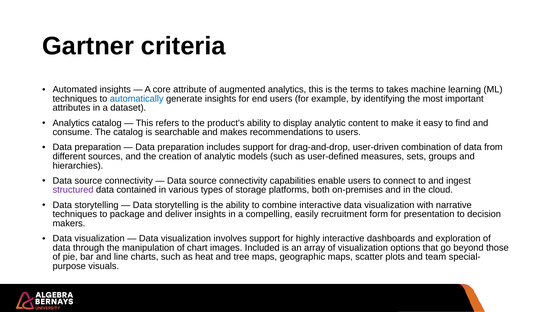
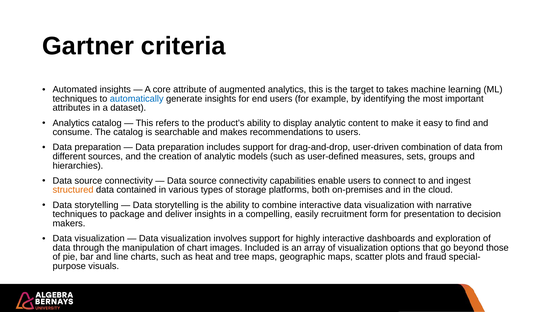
terms: terms -> target (362, 89)
structured colour: purple -> orange (73, 190)
team: team -> fraud (436, 257)
